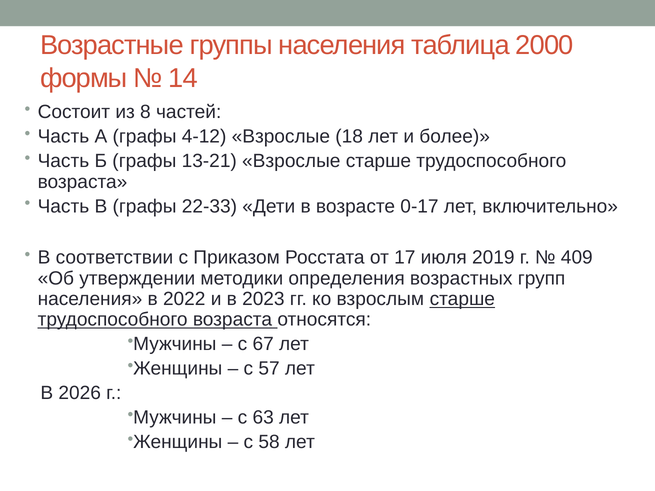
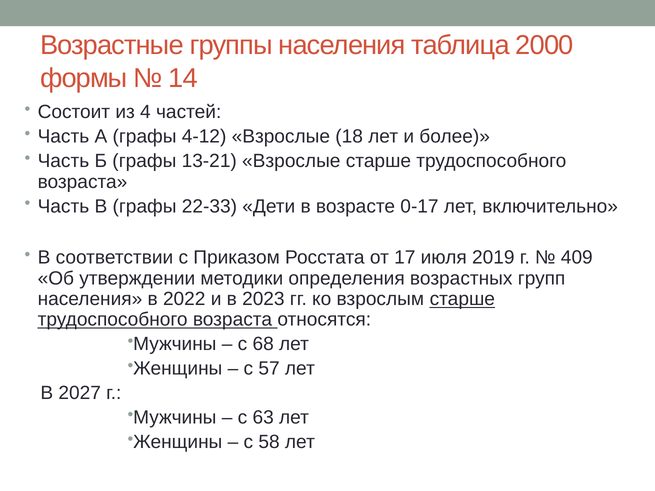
8: 8 -> 4 (145, 112)
67: 67 -> 68 (263, 344)
2026: 2026 -> 2027 (80, 393)
